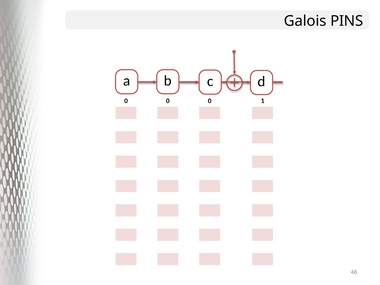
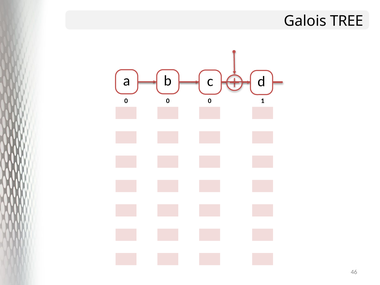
PINS: PINS -> TREE (347, 21)
